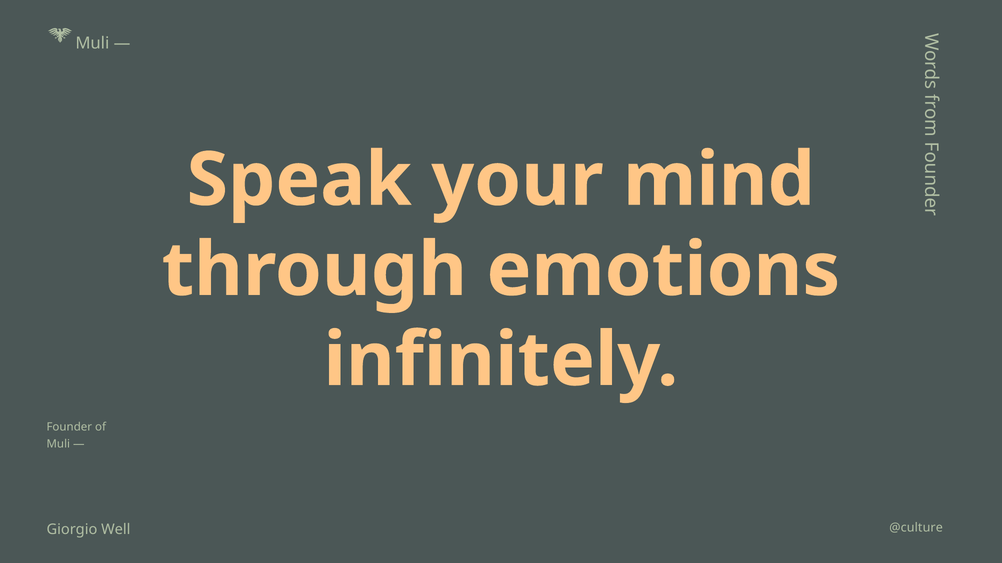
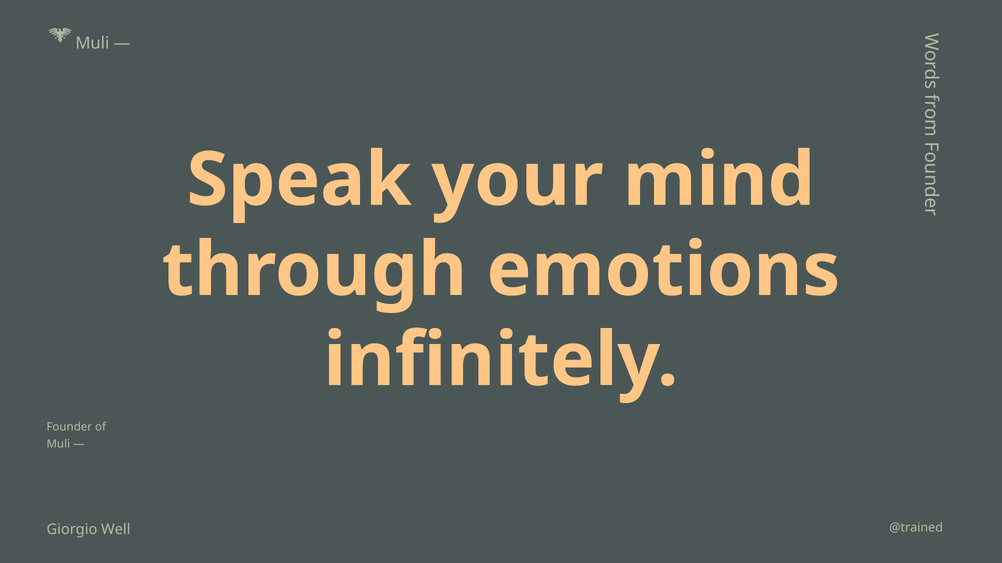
@culture: @culture -> @trained (916, 528)
